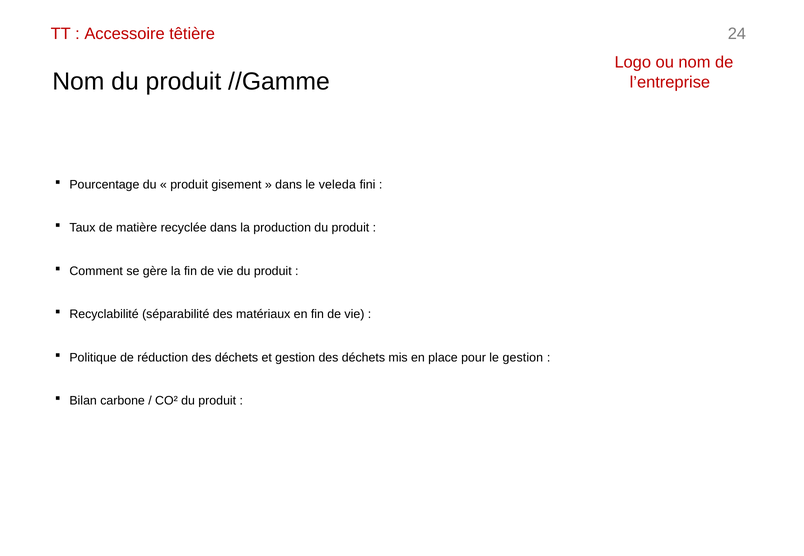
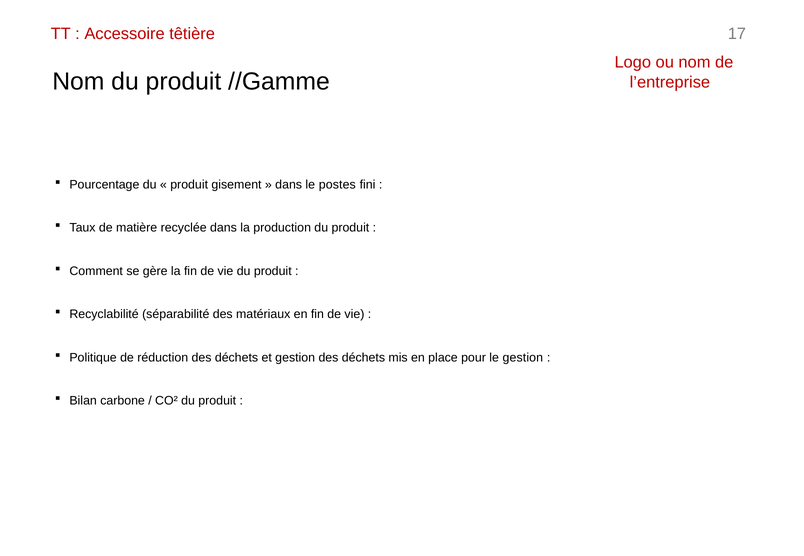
24: 24 -> 17 (737, 34)
veleda: veleda -> postes (337, 185)
